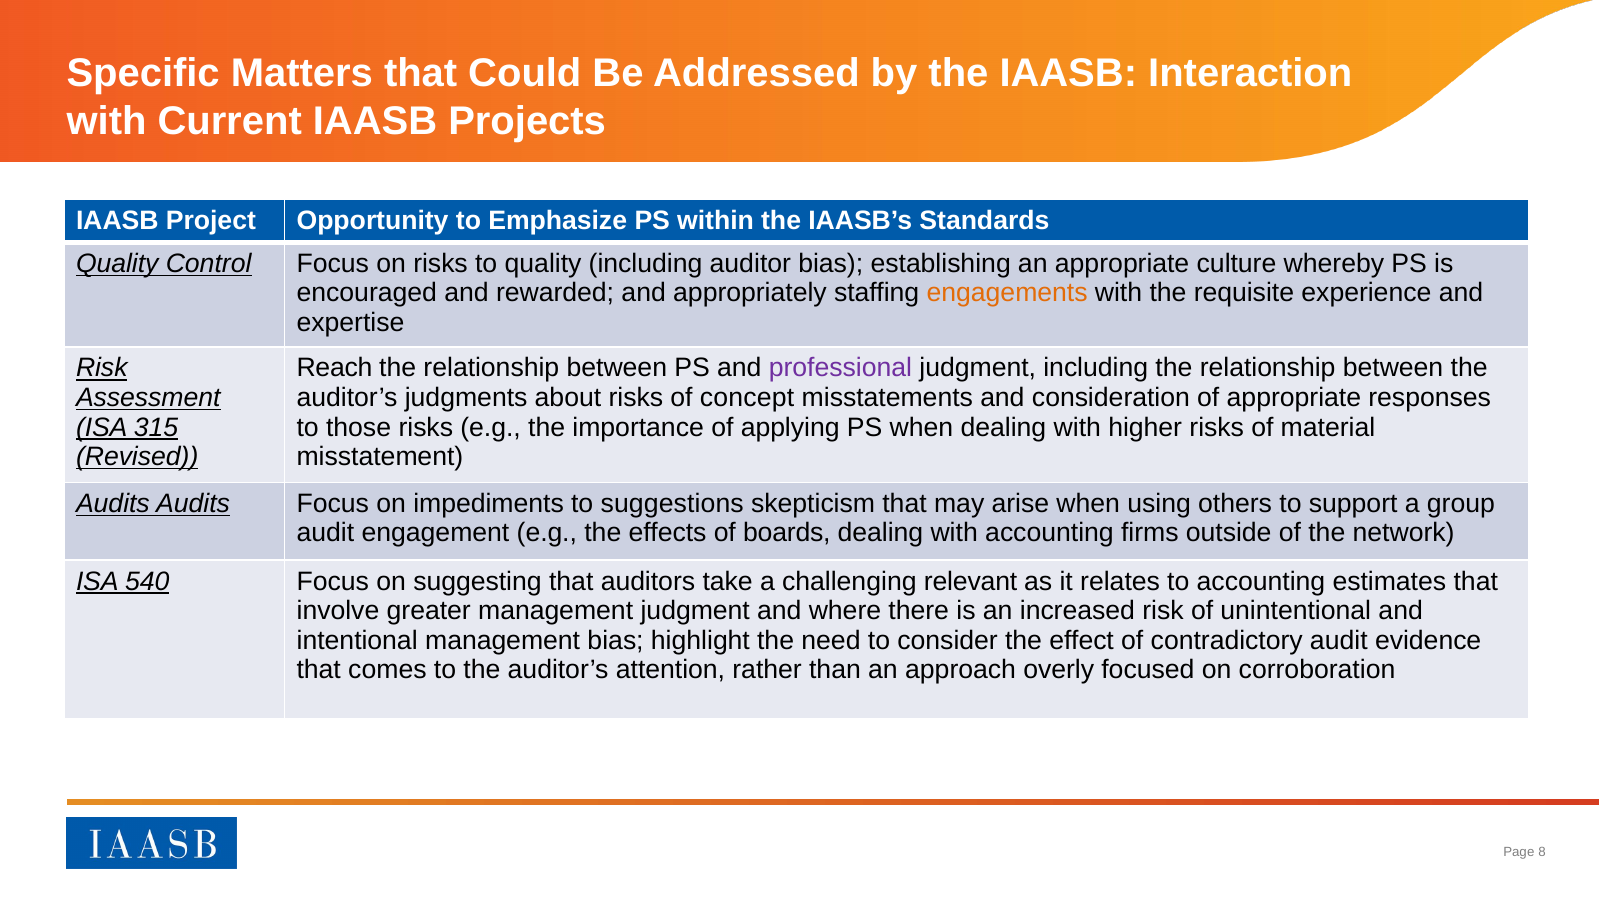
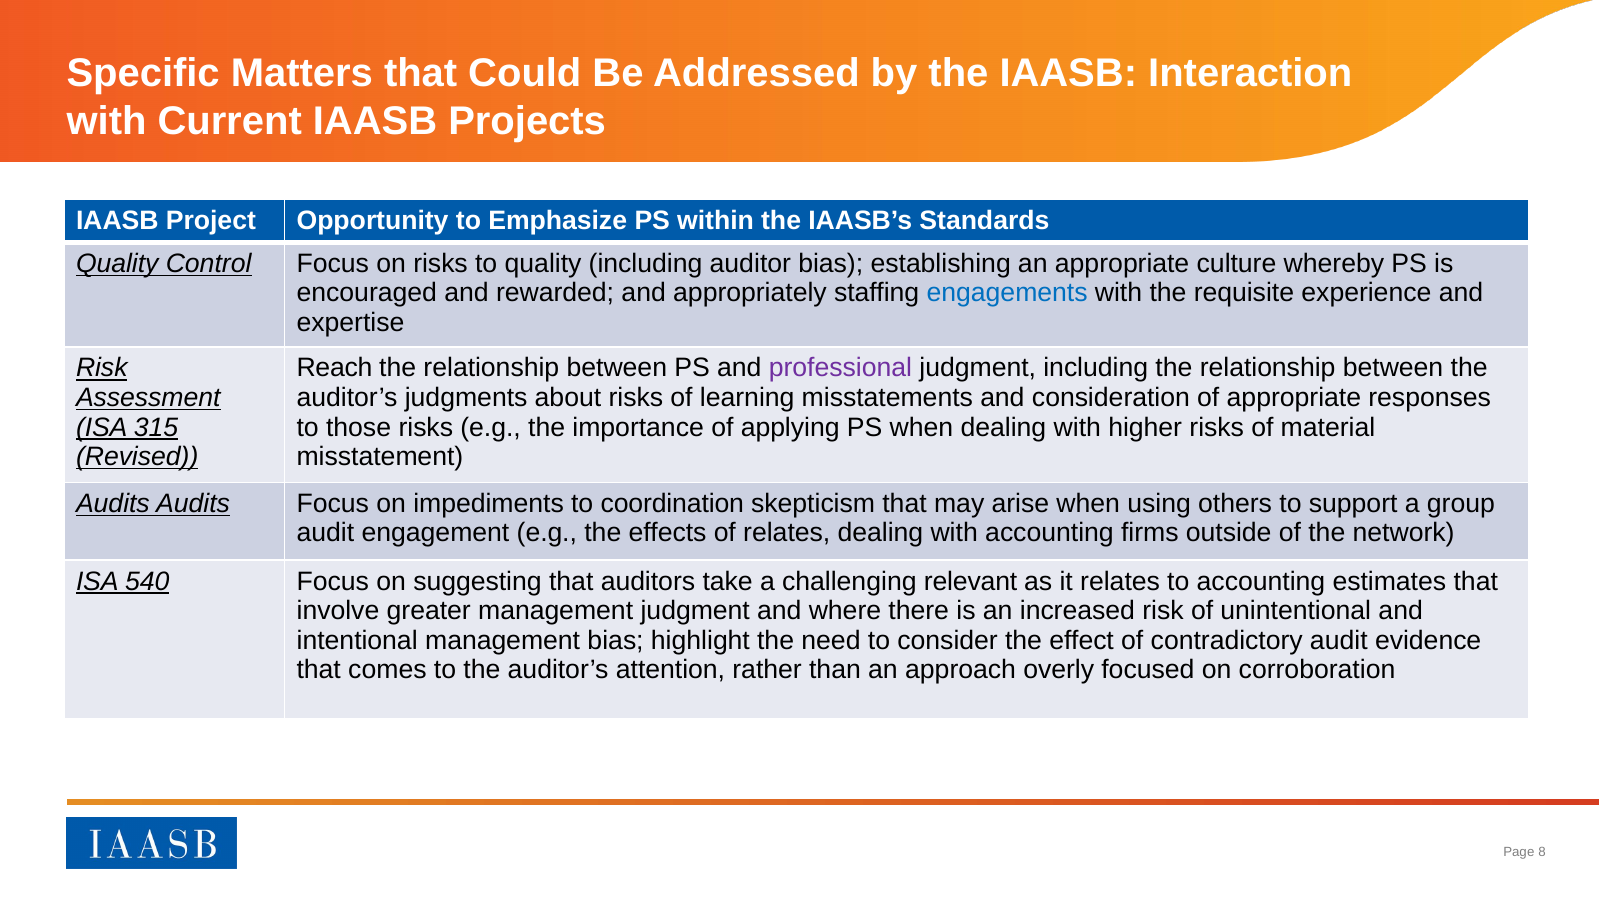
engagements colour: orange -> blue (1007, 293)
concept: concept -> learning (747, 398)
suggestions: suggestions -> coordination (672, 504)
of boards: boards -> relates (787, 533)
